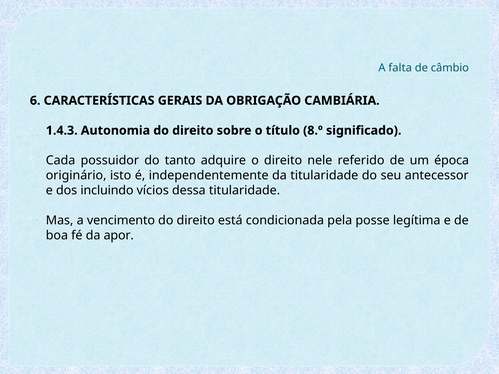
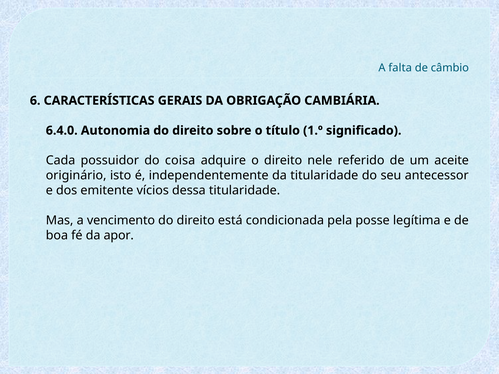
1.4.3: 1.4.3 -> 6.4.0 (62, 131)
8.º: 8.º -> 1.º (313, 131)
tanto: tanto -> coisa (180, 161)
época: época -> aceite (452, 161)
incluindo: incluindo -> emitente (107, 190)
